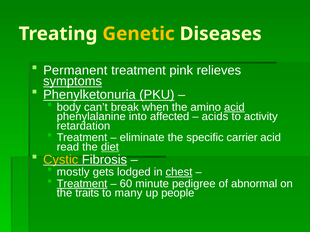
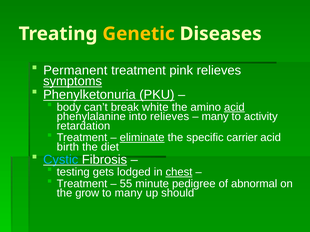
when: when -> white (155, 107)
into affected: affected -> relieves (170, 117)
acids: acids -> many (215, 117)
eliminate underline: none -> present (142, 138)
read: read -> birth (68, 147)
diet underline: present -> none (110, 147)
Cystic colour: yellow -> light blue (61, 160)
mostly: mostly -> testing (73, 172)
Treatment underline: present -> none (82, 184)
60: 60 -> 55 (126, 184)
traits: traits -> grow (87, 193)
people: people -> should (178, 193)
